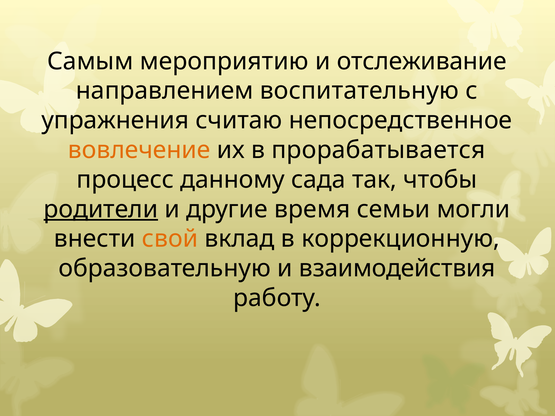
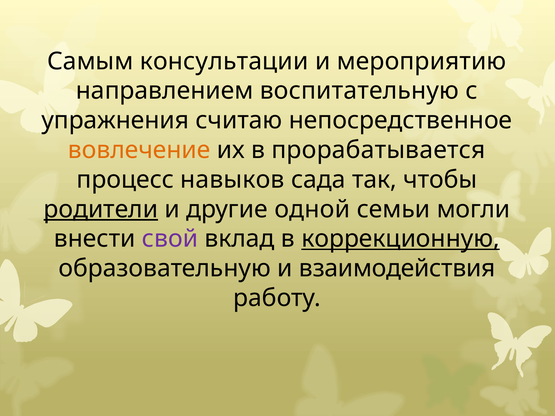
мероприятию: мероприятию -> консультации (224, 61)
отслеживание: отслеживание -> мероприятию (422, 61)
данному: данному -> навыков (232, 180)
время: время -> одной (312, 209)
свой colour: orange -> purple (170, 239)
коррекционную underline: none -> present (401, 239)
